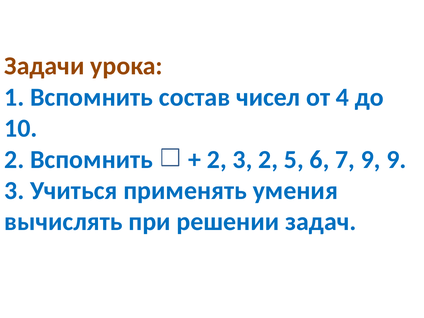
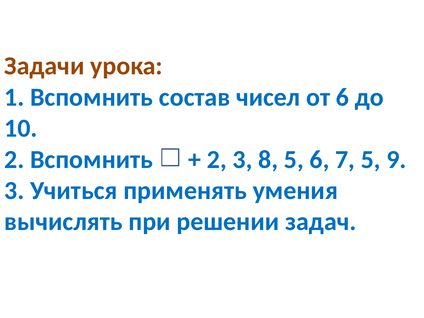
от 4: 4 -> 6 (342, 97)
3 2: 2 -> 8 (268, 159)
7 9: 9 -> 5 (371, 159)
